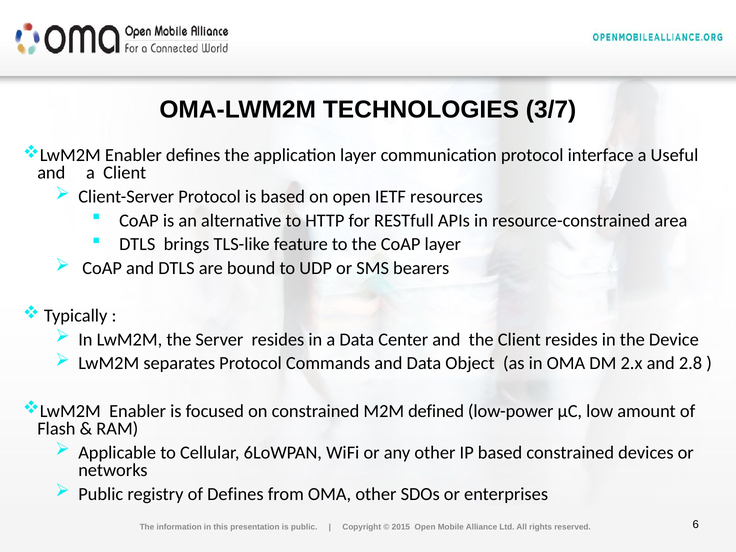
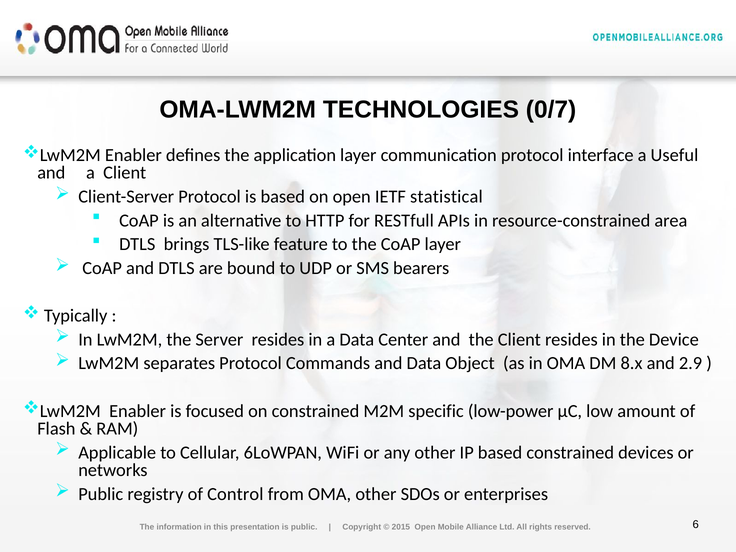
3/7: 3/7 -> 0/7 (551, 110)
resources: resources -> statistical (446, 197)
2.x: 2.x -> 8.x (632, 363)
2.8: 2.8 -> 2.9 (691, 363)
defined: defined -> specific (436, 411)
of Defines: Defines -> Control (235, 494)
